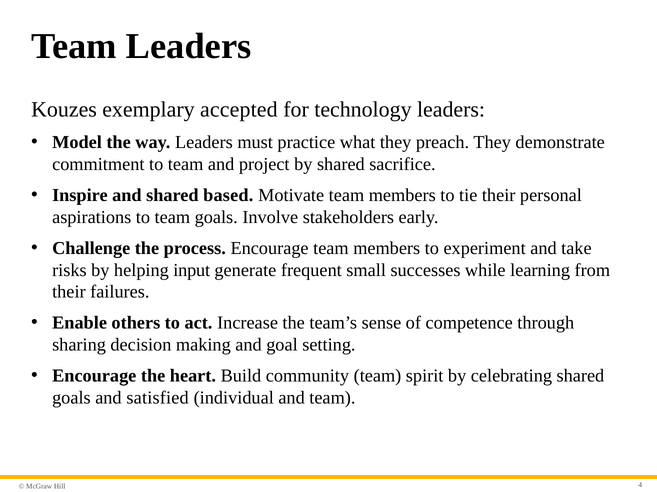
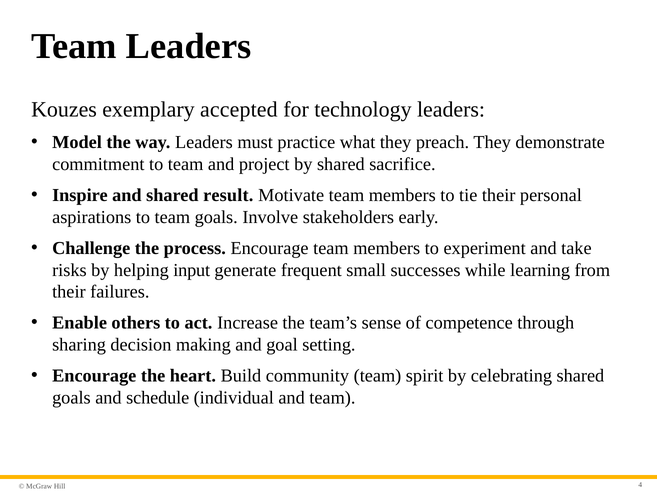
based: based -> result (228, 196)
satisfied: satisfied -> schedule (158, 398)
